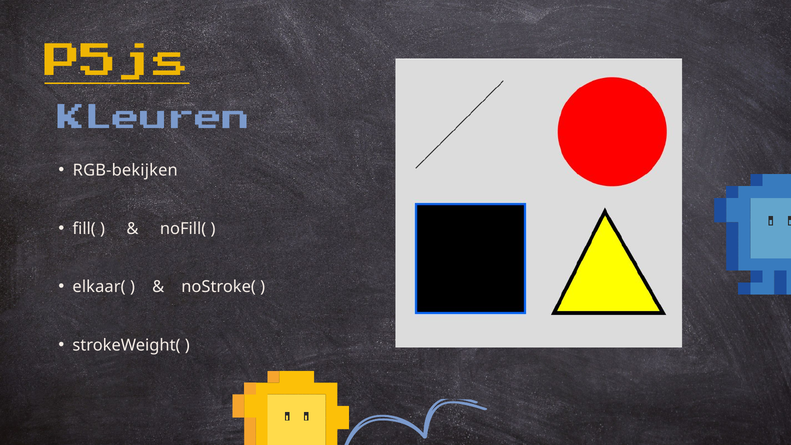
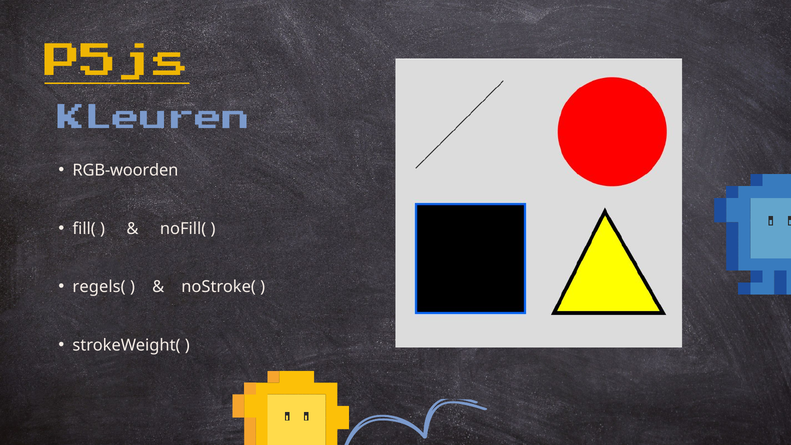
RGB-bekijken: RGB-bekijken -> RGB-woorden (125, 170)
elkaar(: elkaar( -> regels( (99, 287)
